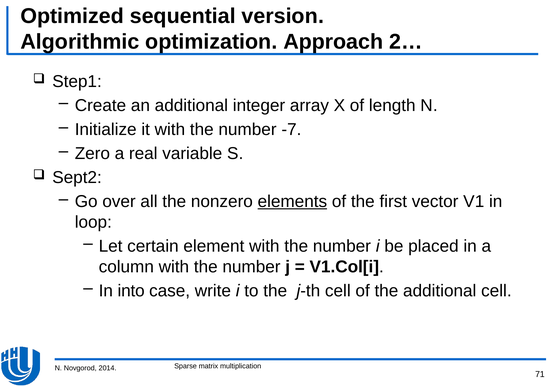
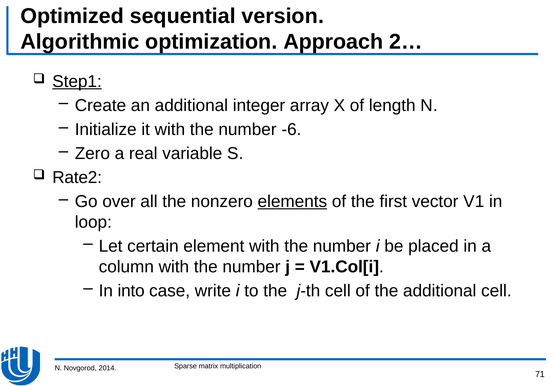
Step1 underline: none -> present (77, 81)
-7: -7 -> -6 (291, 129)
Sept2: Sept2 -> Rate2 (77, 177)
